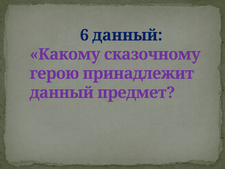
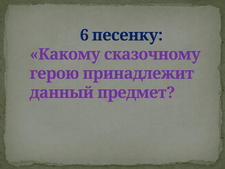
6 данный: данный -> песенку (127, 35)
